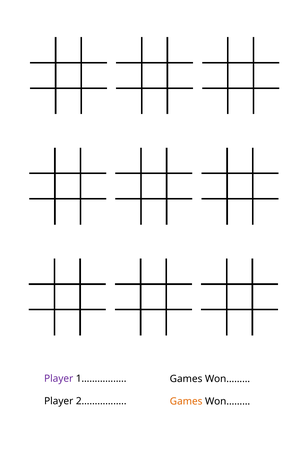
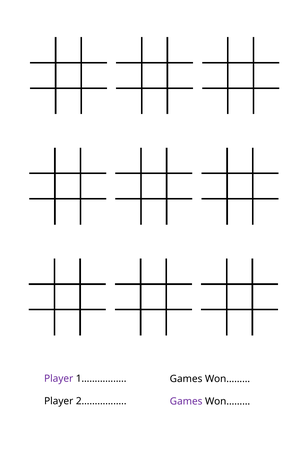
Games colour: orange -> purple (186, 401)
